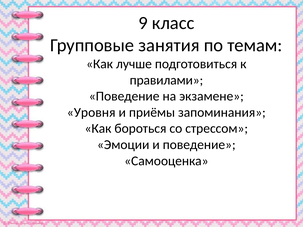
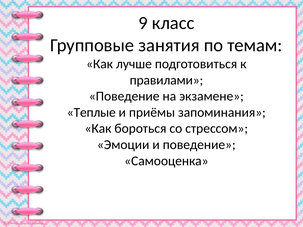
Уровня: Уровня -> Теплые (91, 113)
